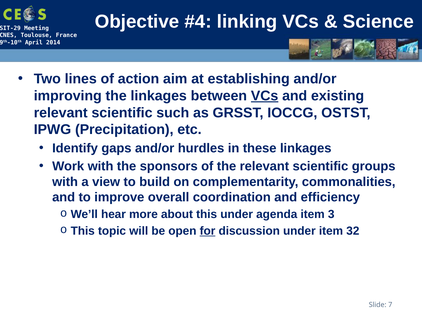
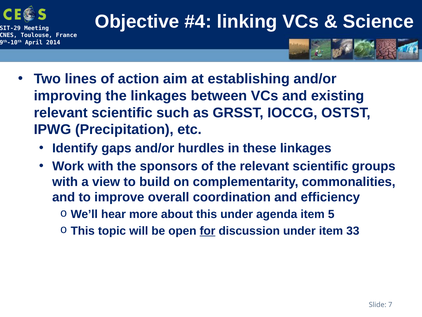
VCs underline: present -> none (265, 96)
3: 3 -> 5 (331, 214)
32: 32 -> 33 (353, 231)
